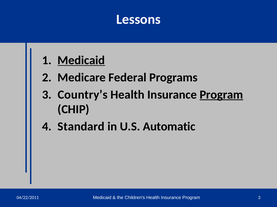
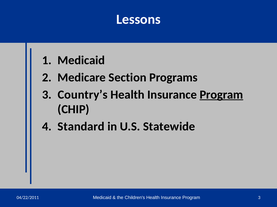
Medicaid underline: present -> none (81, 60)
Federal: Federal -> Section (128, 78)
Automatic: Automatic -> Statewide (169, 127)
